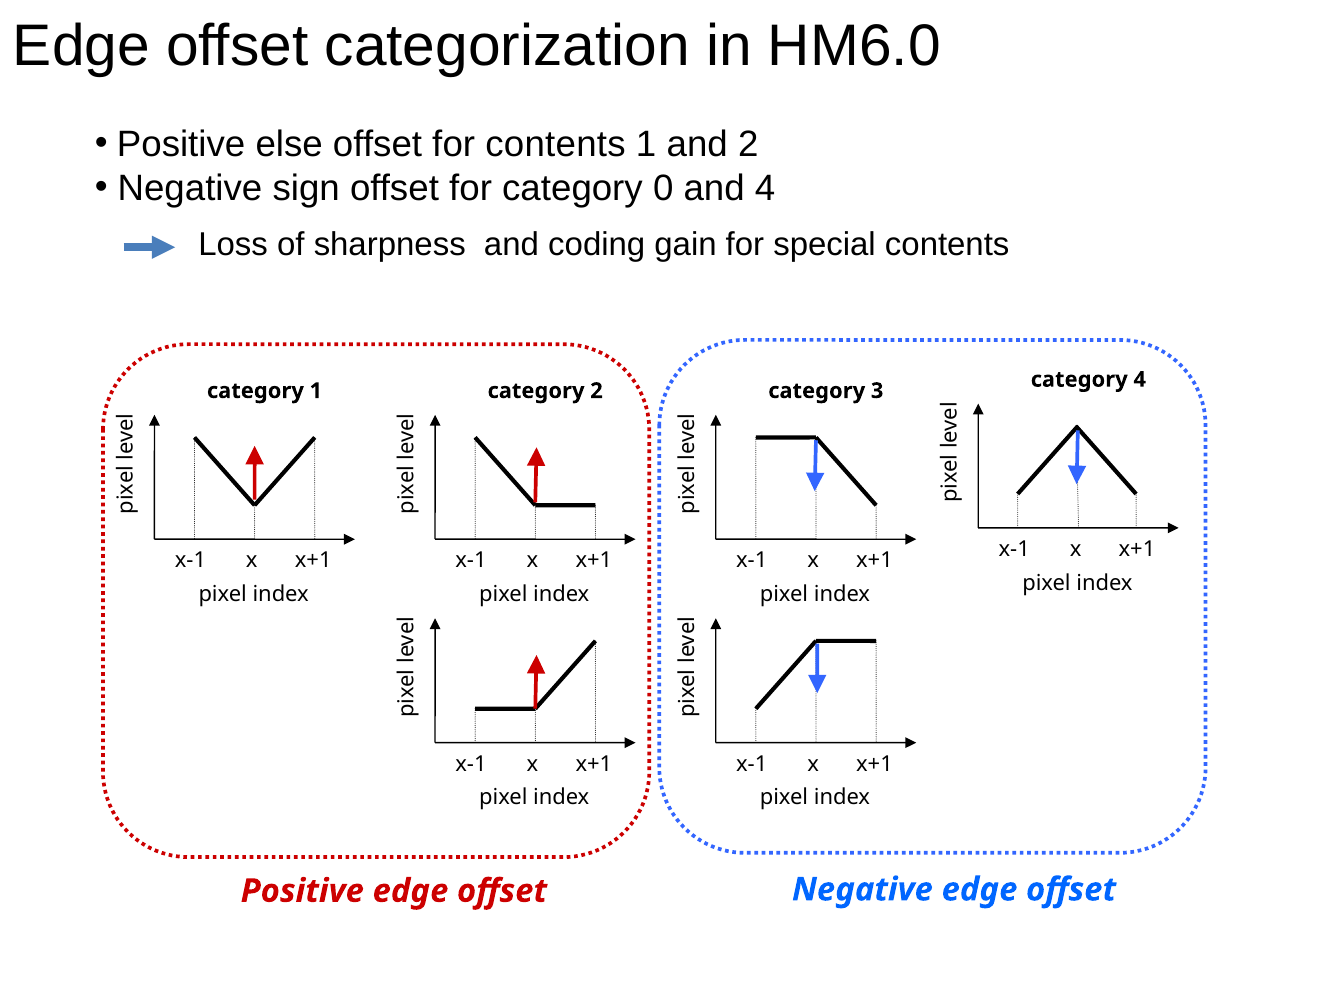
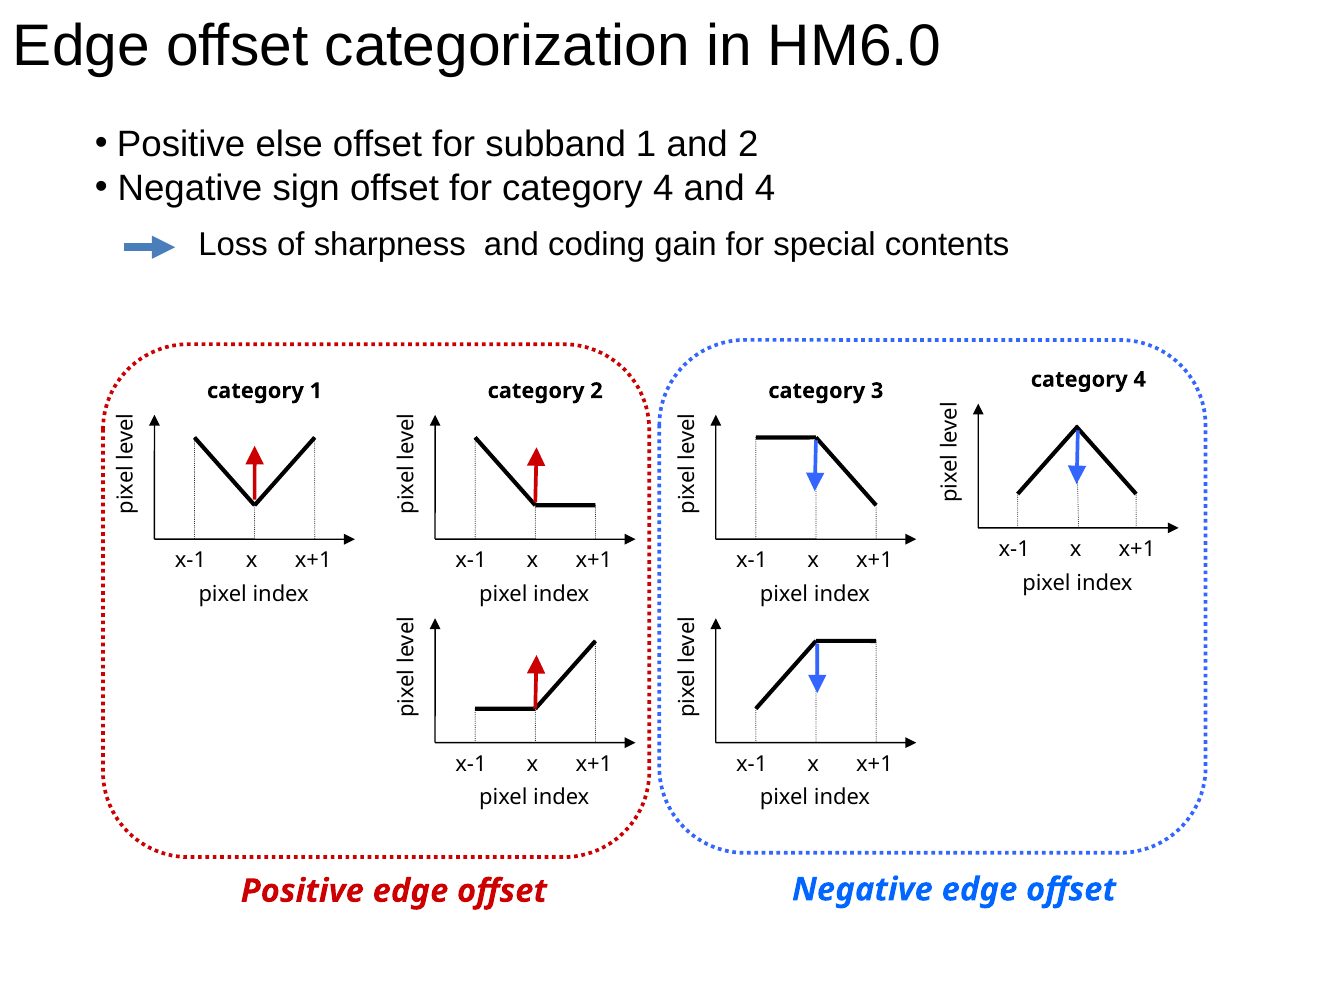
for contents: contents -> subband (556, 144)
for category 0: 0 -> 4 (663, 188)
